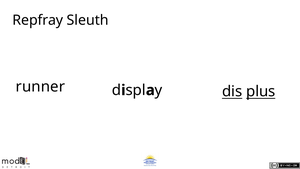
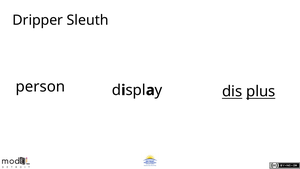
Repfray: Repfray -> Dripper (38, 20)
runner: runner -> person (40, 87)
